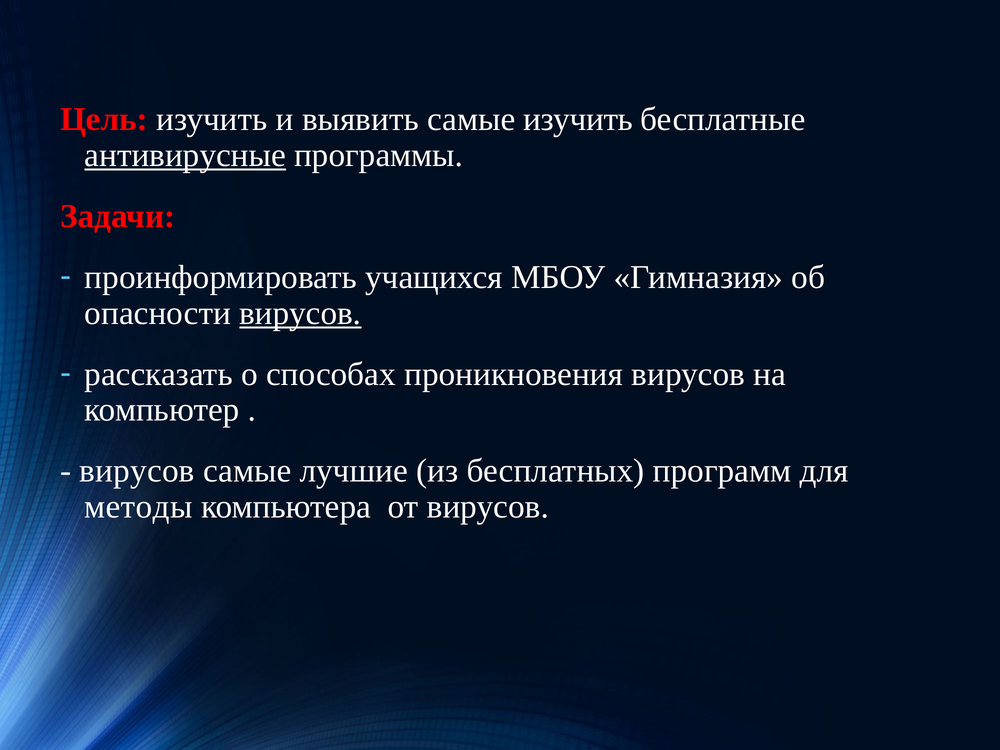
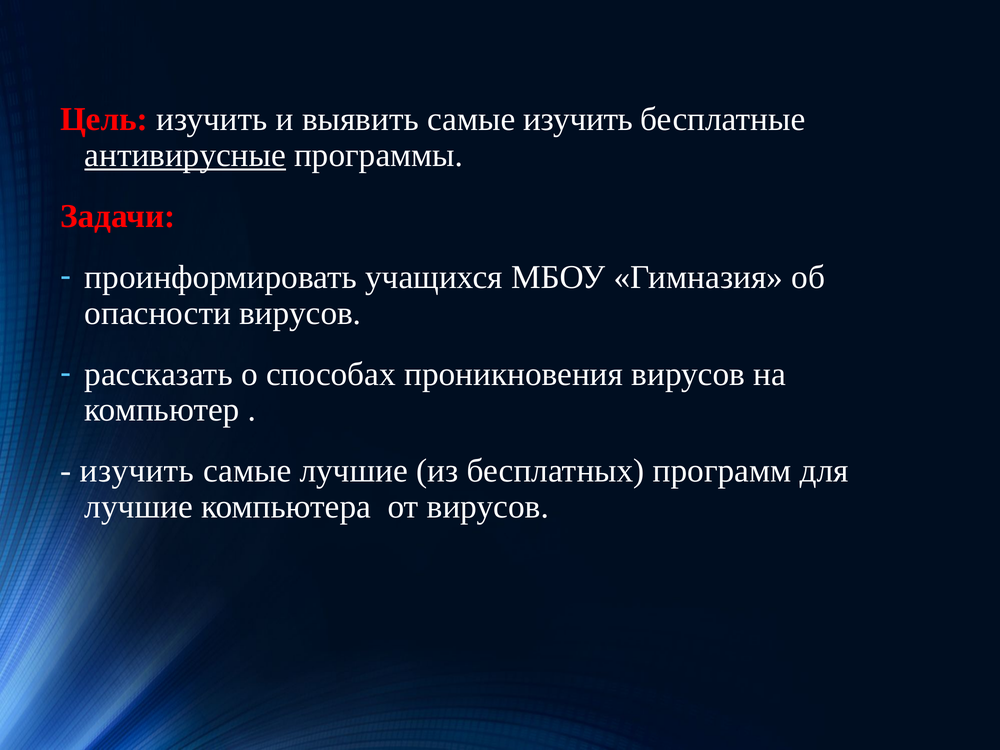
вирусов underline: present -> none (300, 313)
вирусов: вирусов -> изучить (137, 471)
методы: методы -> лучшие (139, 507)
